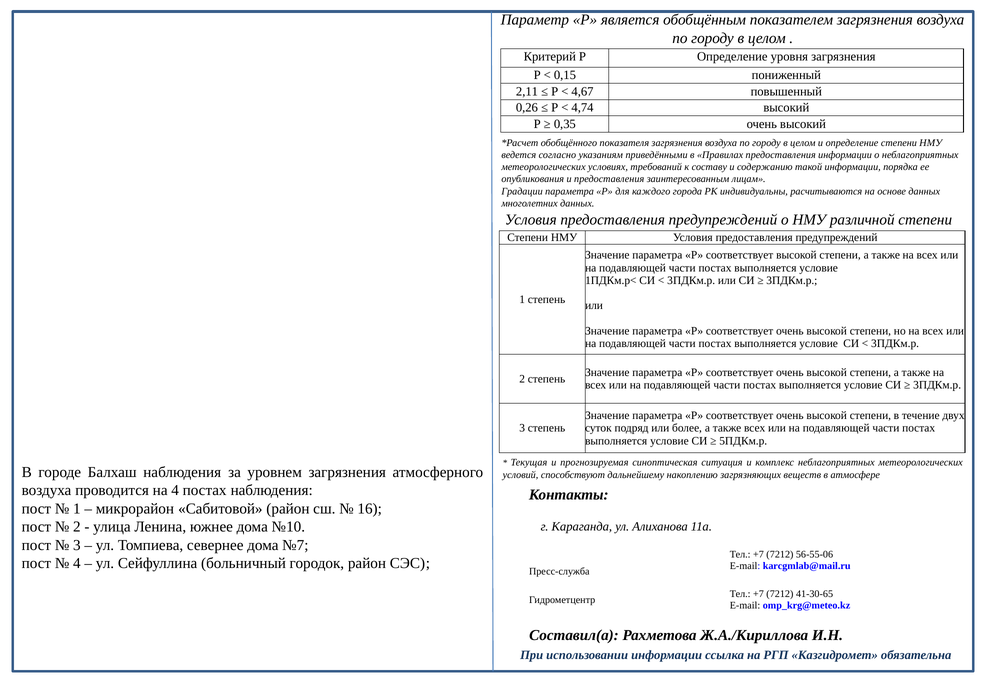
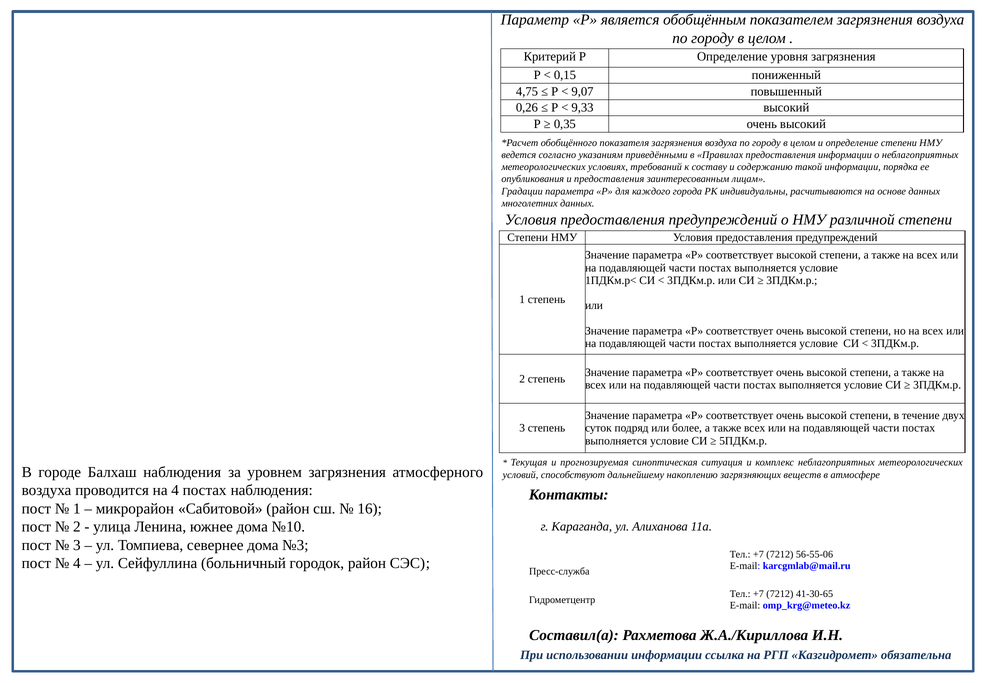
2,11: 2,11 -> 4,75 (527, 91)
4,67: 4,67 -> 9,07 (583, 91)
4,74: 4,74 -> 9,33 (583, 108)
№7: №7 -> №3 (295, 545)
